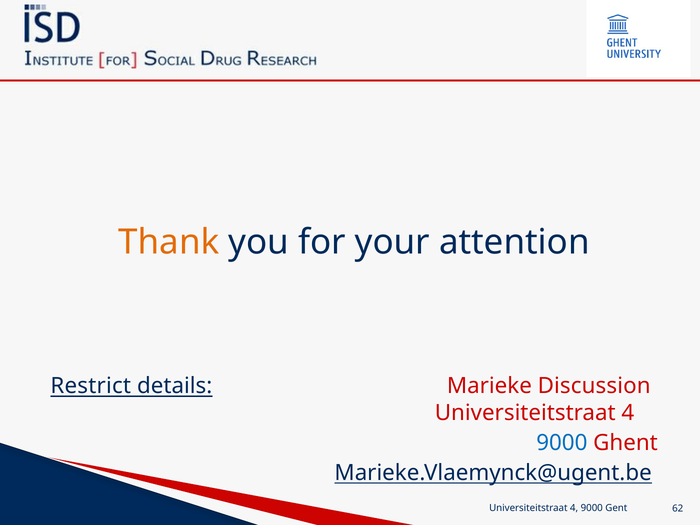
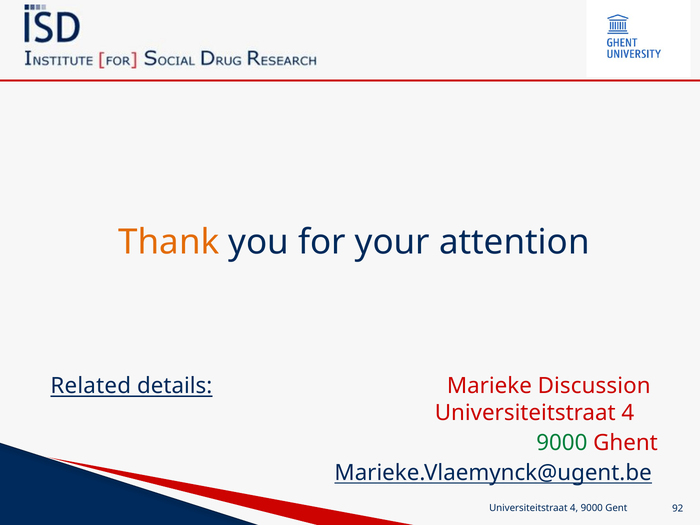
Restrict: Restrict -> Related (91, 386)
9000 colour: blue -> green (562, 443)
62: 62 -> 92 (678, 508)
